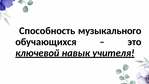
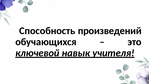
музыкального: музыкального -> произведений (110, 31)
